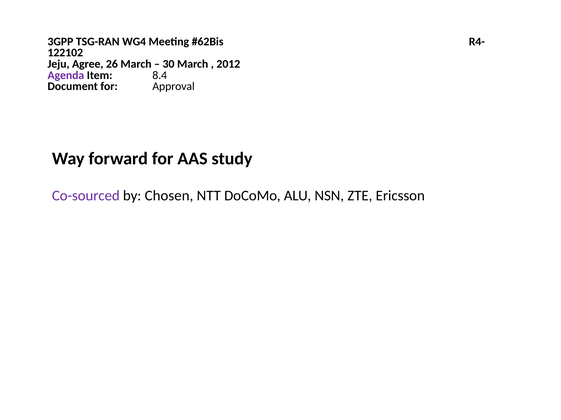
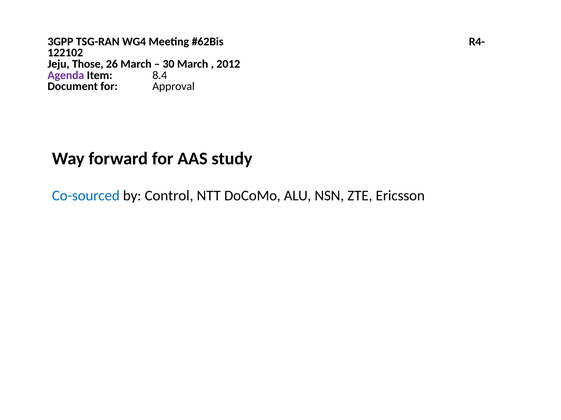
Agree: Agree -> Those (88, 64)
Co-sourced colour: purple -> blue (86, 196)
Chosen: Chosen -> Control (169, 196)
